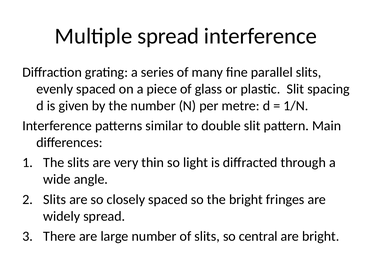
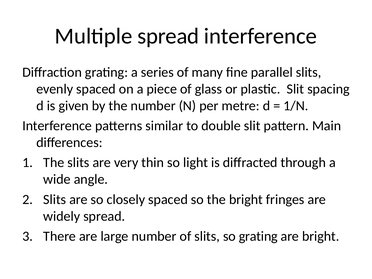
so central: central -> grating (258, 236)
